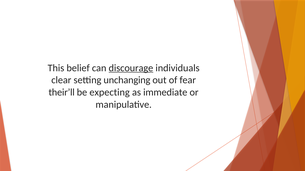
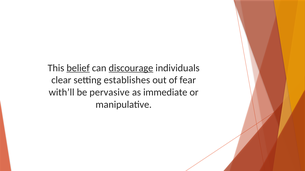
belief underline: none -> present (78, 68)
unchanging: unchanging -> establishes (127, 80)
their’ll: their’ll -> with’ll (62, 93)
expecting: expecting -> pervasive (110, 93)
